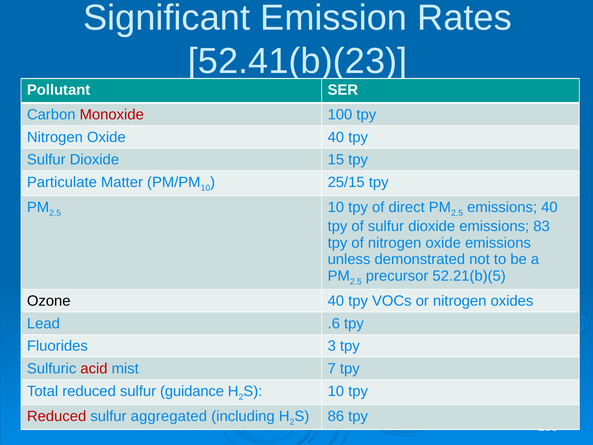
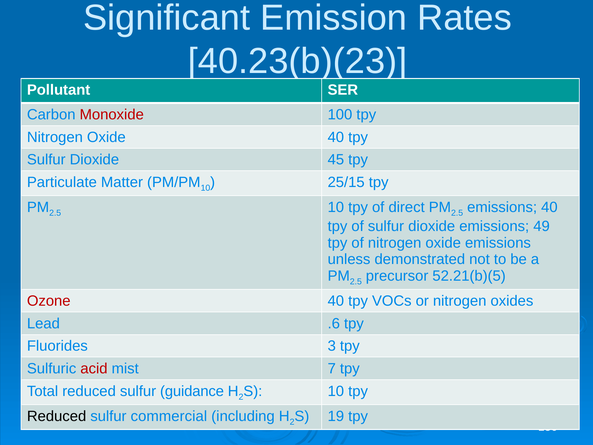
52.41(b)(23: 52.41(b)(23 -> 40.23(b)(23 (298, 61)
15: 15 -> 45 (336, 160)
83: 83 -> 49 (542, 226)
Ozone colour: black -> red (49, 301)
Reduced colour: red -> black (57, 416)
aggregated: aggregated -> commercial (169, 416)
86: 86 -> 19 (336, 416)
